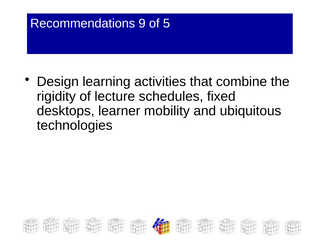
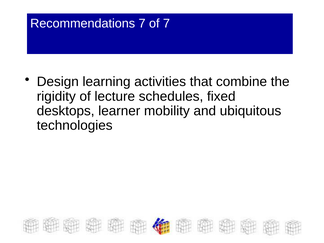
Recommendations 9: 9 -> 7 (142, 24)
of 5: 5 -> 7 (166, 24)
